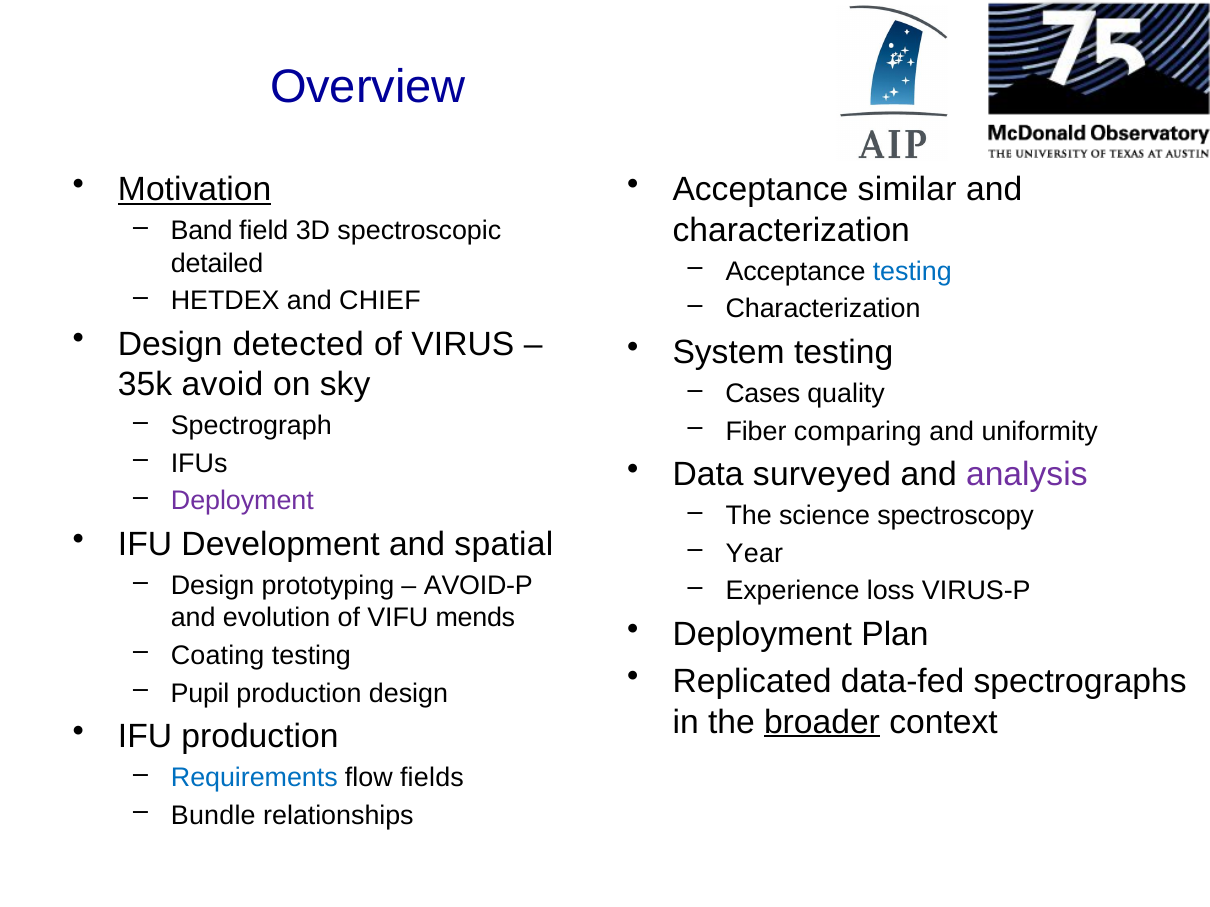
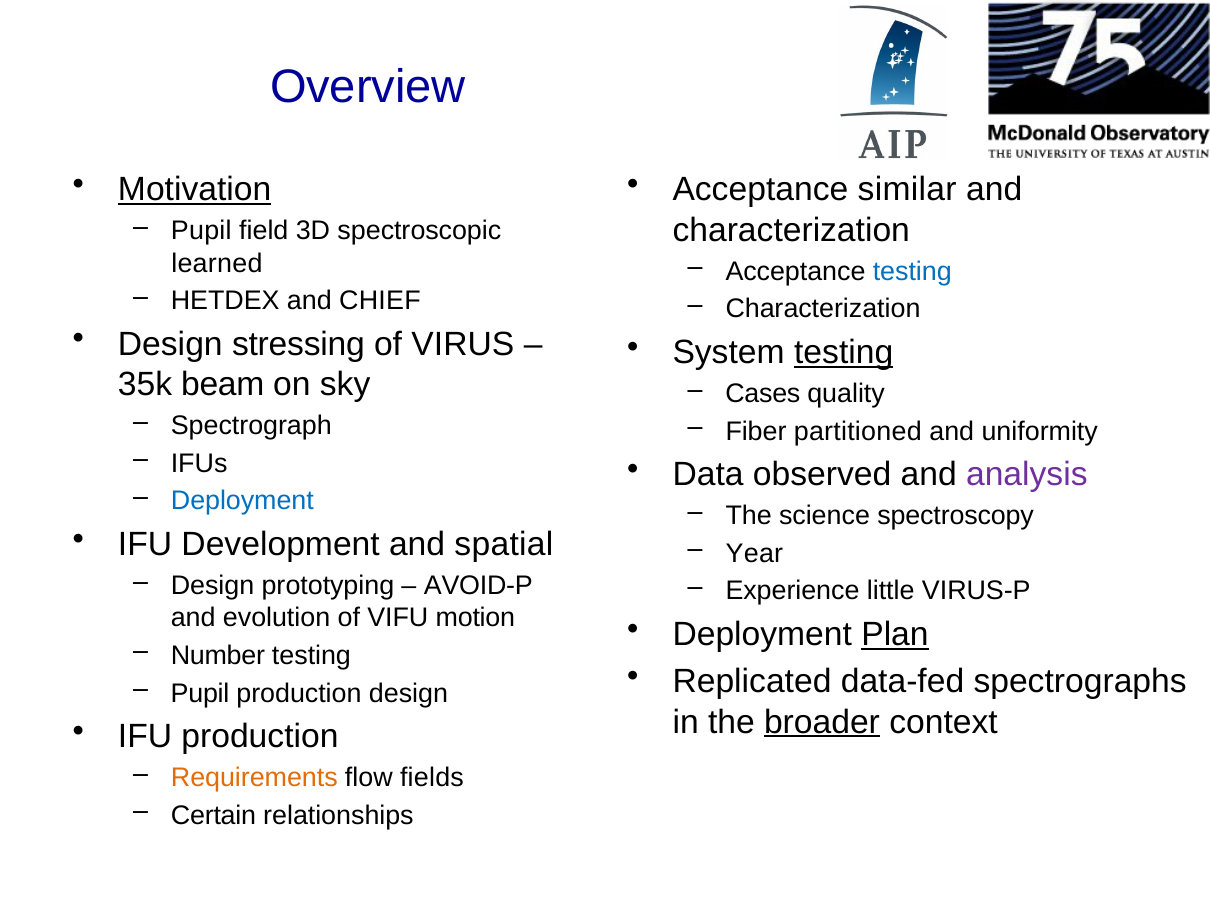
Band: Band -> Pupil (201, 231)
detailed: detailed -> learned (217, 263)
detected: detected -> stressing (298, 345)
testing underline: none -> present (844, 353)
avoid: avoid -> beam (223, 385)
comparing: comparing -> partitioned (858, 431)
surveyed: surveyed -> observed (822, 475)
Deployment colour: purple -> blue (242, 501)
loss: loss -> little (891, 591)
mends: mends -> motion (475, 618)
Plan underline: none -> present (895, 635)
Coating: Coating -> Number (218, 656)
Requirements colour: blue -> orange (254, 778)
Bundle: Bundle -> Certain (214, 816)
